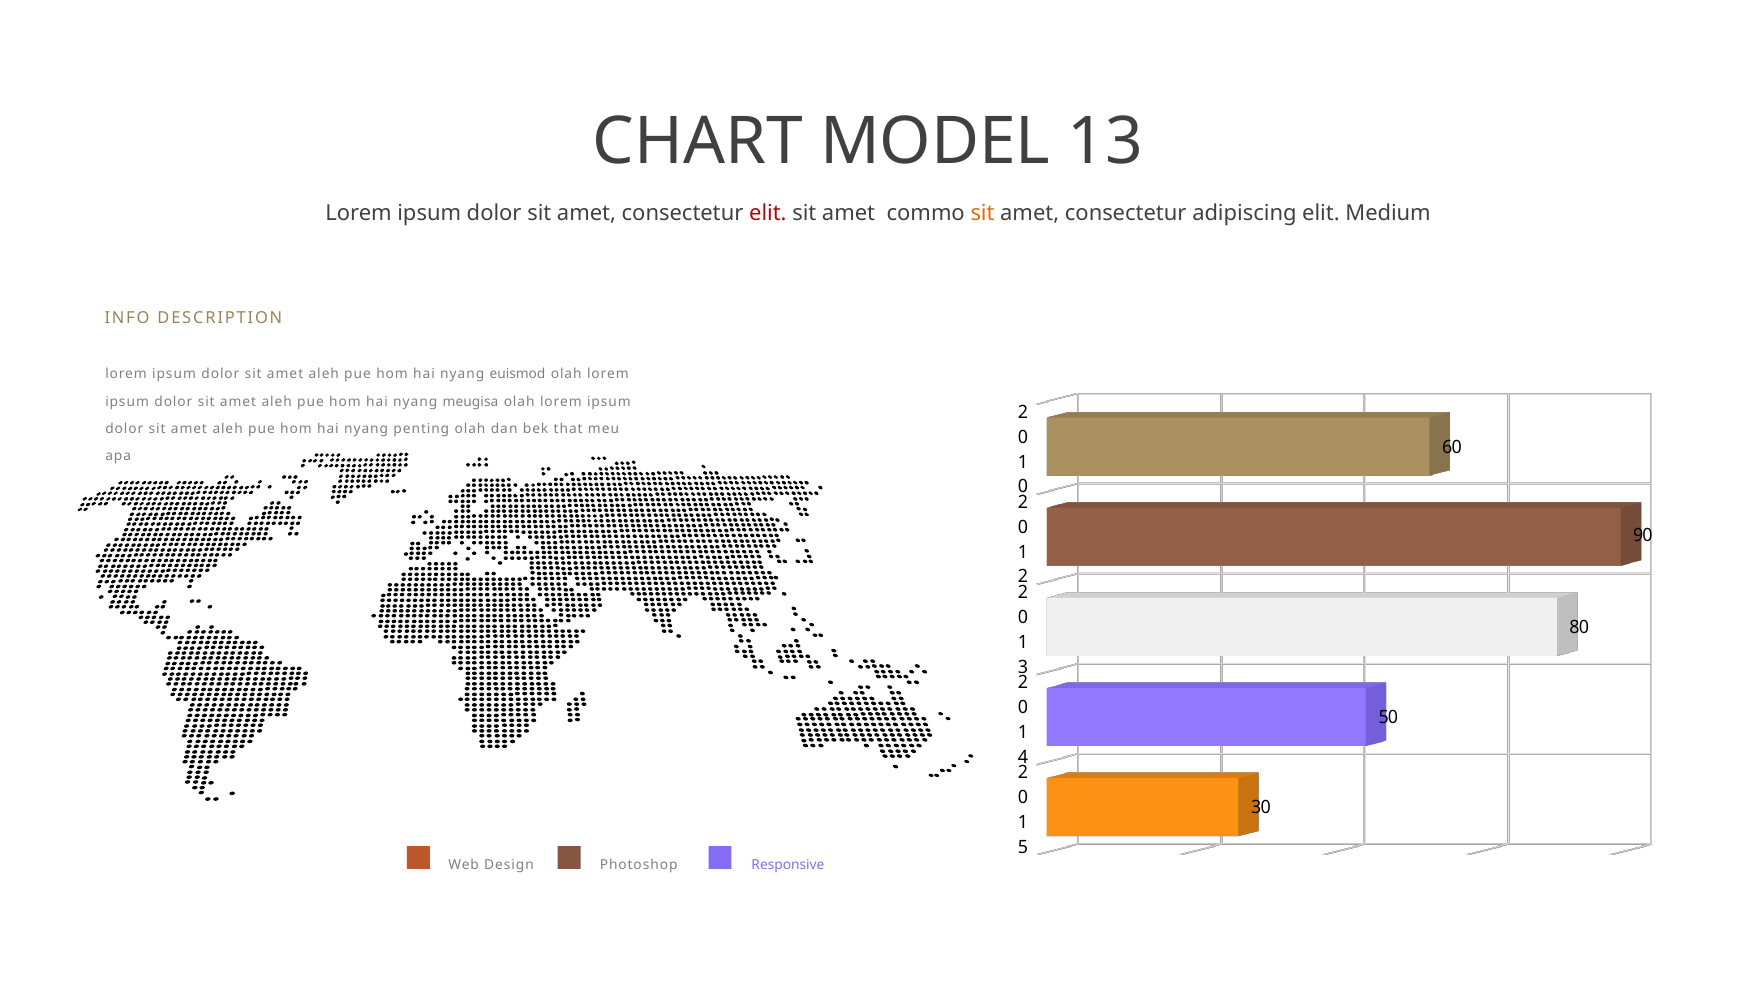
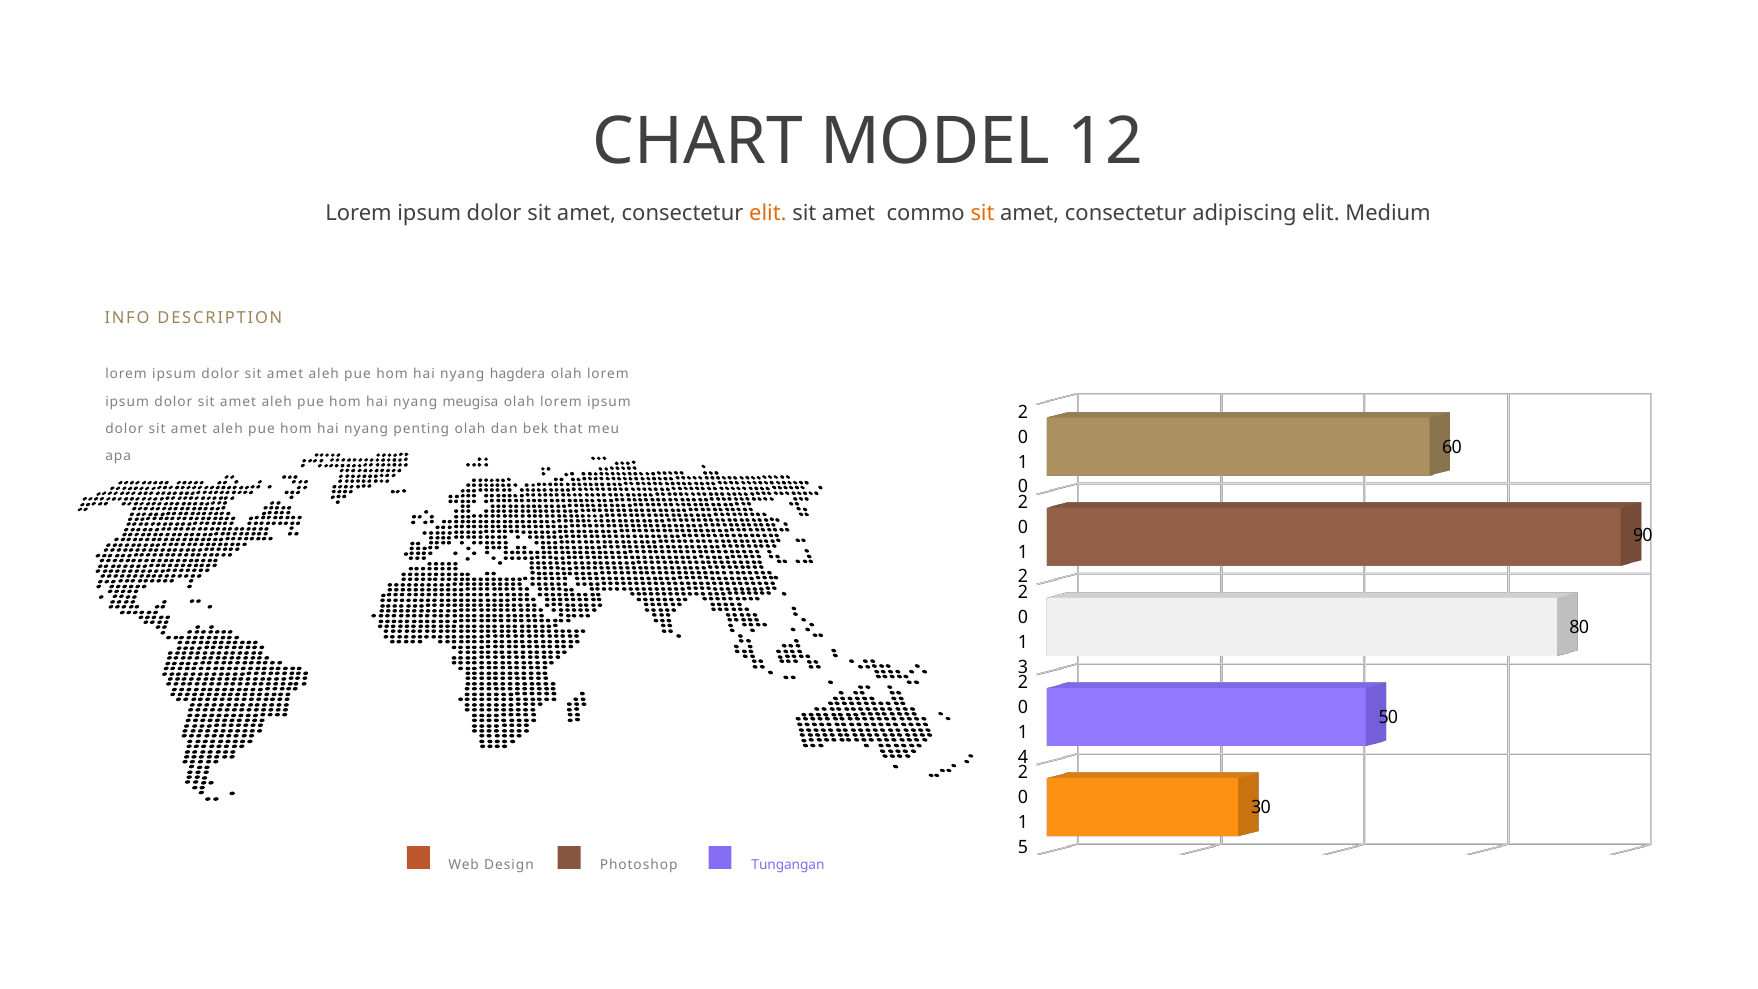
13: 13 -> 12 (1105, 142)
elit colour: red -> orange (768, 213)
euismod: euismod -> hagdera (517, 374)
Responsive: Responsive -> Tungangan (788, 865)
